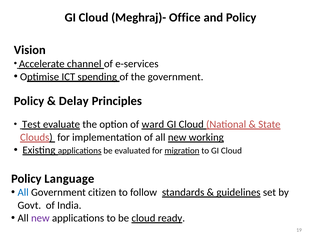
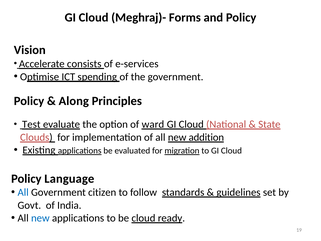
Office: Office -> Forms (185, 17)
channel: channel -> consists (84, 64)
Delay: Delay -> Along (74, 101)
working: working -> addition (206, 137)
new colour: purple -> blue (40, 218)
